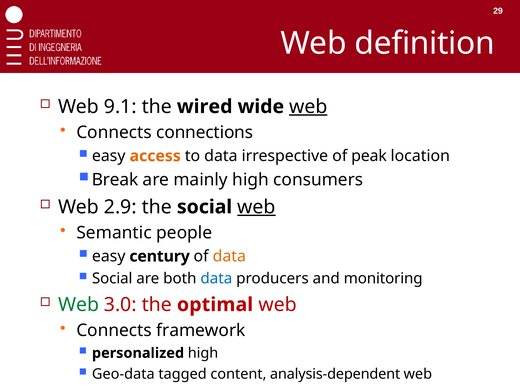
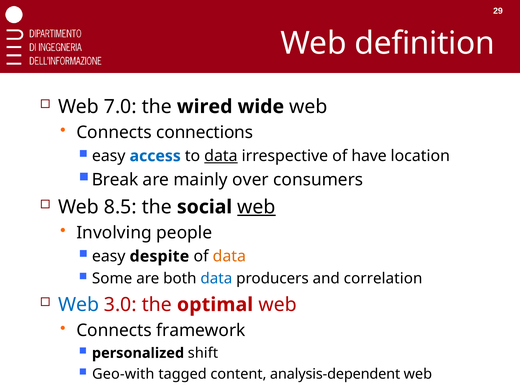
9.1: 9.1 -> 7.0 (120, 107)
web underline: present -> none (308, 107)
access colour: orange -> blue (155, 156)
data underline: none -> present (221, 156)
peak: peak -> have (369, 156)
mainly high: high -> over (251, 180)
2.9: 2.9 -> 8.5 (120, 207)
Semantic: Semantic -> Involving (114, 233)
century: century -> despite (159, 256)
Social: Social -> Some (112, 278)
monitoring: monitoring -> correlation (383, 278)
Web colour: green -> blue (79, 305)
personalized high: high -> shift (203, 353)
Geo-data: Geo-data -> Geo-with (123, 374)
